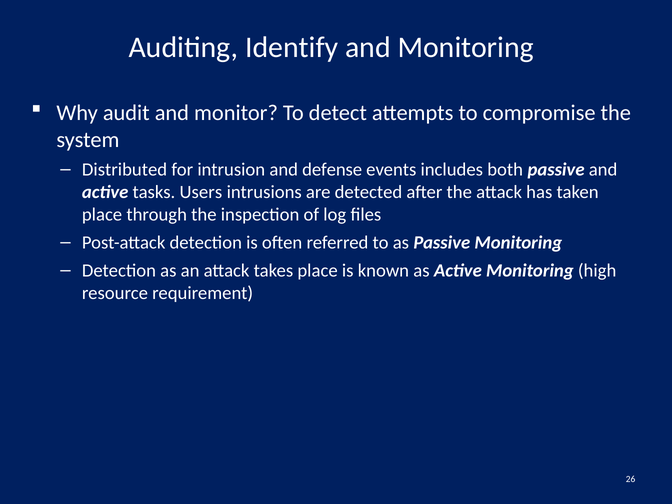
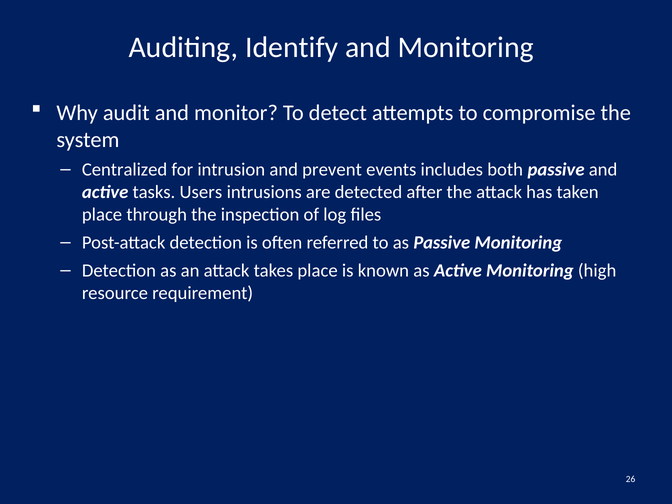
Distributed: Distributed -> Centralized (125, 170)
defense: defense -> prevent (332, 170)
